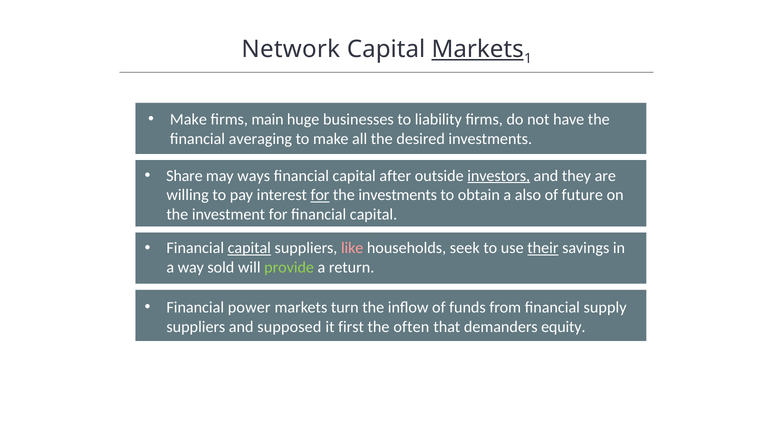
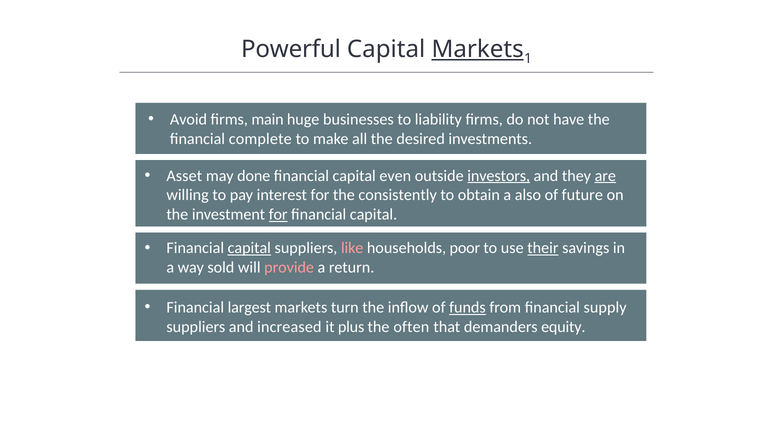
Network: Network -> Powerful (291, 49)
Make: Make -> Avoid (188, 119)
averaging: averaging -> complete (260, 139)
Share: Share -> Asset (184, 176)
ways: ways -> done (254, 176)
after: after -> even (395, 176)
are underline: none -> present (605, 176)
for underline: present -> none (320, 195)
the investments: investments -> consistently (398, 195)
for underline: none -> present (278, 214)
seek: seek -> poor (465, 248)
provide colour: light green -> pink (289, 267)
power: power -> largest (249, 307)
funds underline: none -> present (467, 307)
supposed: supposed -> increased (289, 327)
first: first -> plus (351, 327)
